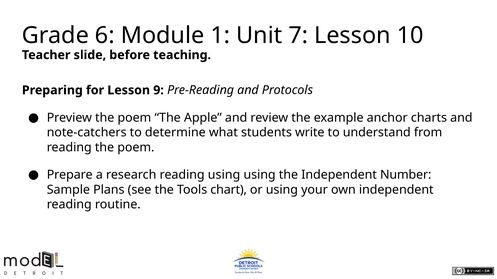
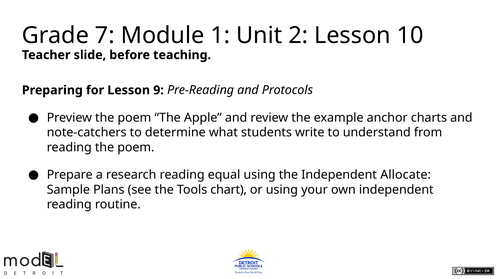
6: 6 -> 7 (105, 36)
7: 7 -> 2 (298, 36)
reading using: using -> equal (224, 175)
Number: Number -> Allocate (406, 175)
